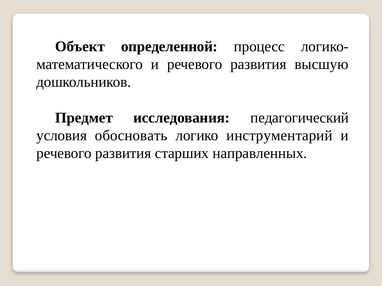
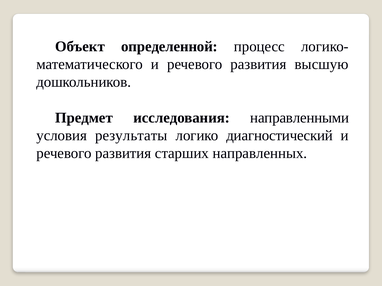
педагогический: педагогический -> направленными (300, 118)
обосновать: обосновать -> результаты (131, 136)
инструментарий: инструментарий -> диагностический (280, 136)
